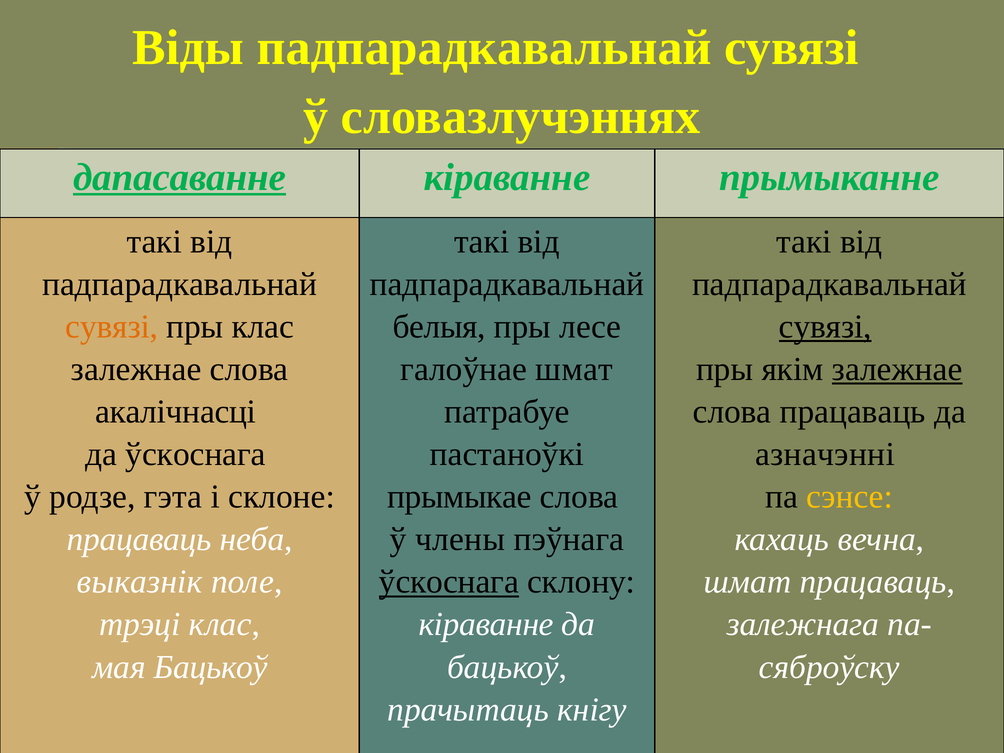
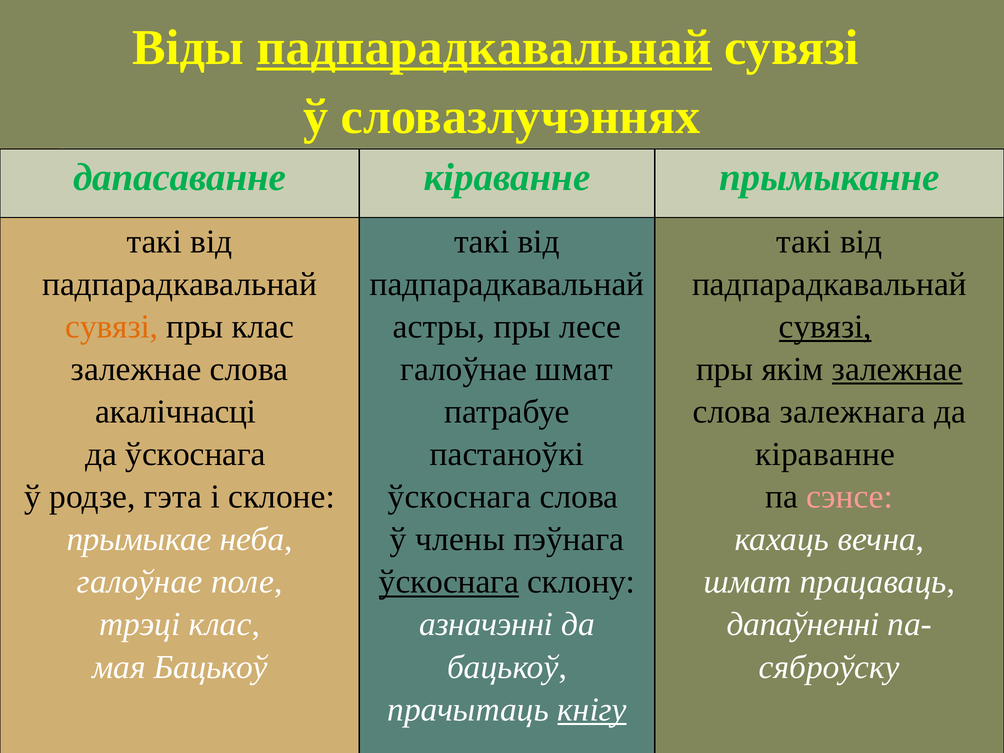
падпарадкавальнай underline: none -> present (484, 48)
дапасаванне underline: present -> none (180, 177)
белыя: белыя -> астры (439, 327)
слова працаваць: працаваць -> залежнага (853, 412)
азначэнні: азначэнні -> кіраванне (825, 454)
прымыкае: прымыкае -> ўскоснага (459, 497)
сэнсе colour: yellow -> pink (850, 497)
працаваць: працаваць -> прымыкае (139, 539)
выказнік: выказнік -> галоўнае (140, 582)
кіраванне: кіраванне -> азначэнні (486, 624)
залежнага: залежнага -> дапаўненні (803, 624)
кнігу underline: none -> present (592, 710)
